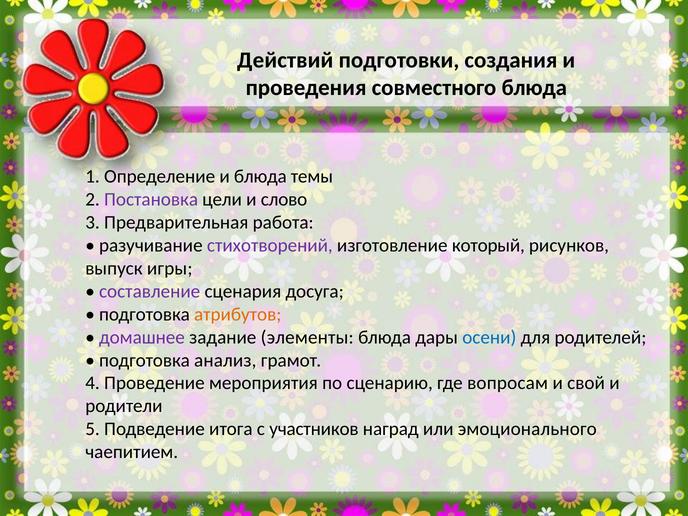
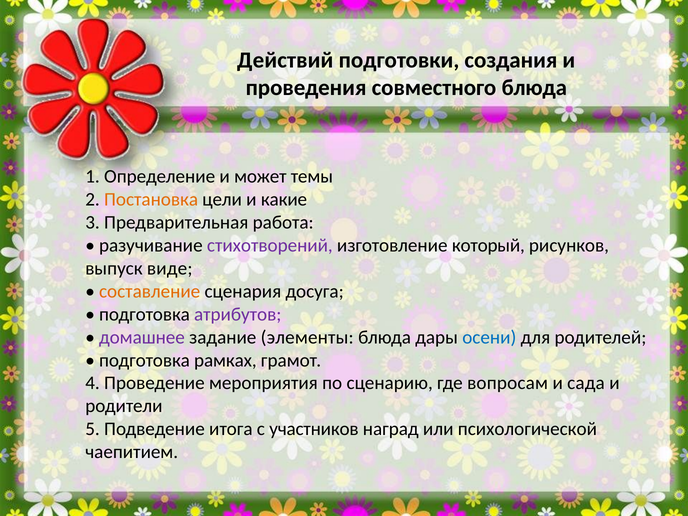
и блюда: блюда -> может (260, 177)
Постановка colour: purple -> orange (151, 200)
слово: слово -> какие (284, 200)
игры: игры -> виде (170, 268)
составление colour: purple -> orange (150, 291)
атрибутов colour: orange -> purple (238, 314)
анализ: анализ -> рамках (225, 360)
свой: свой -> сада (586, 383)
эмоционального: эмоционального -> психологической (527, 429)
